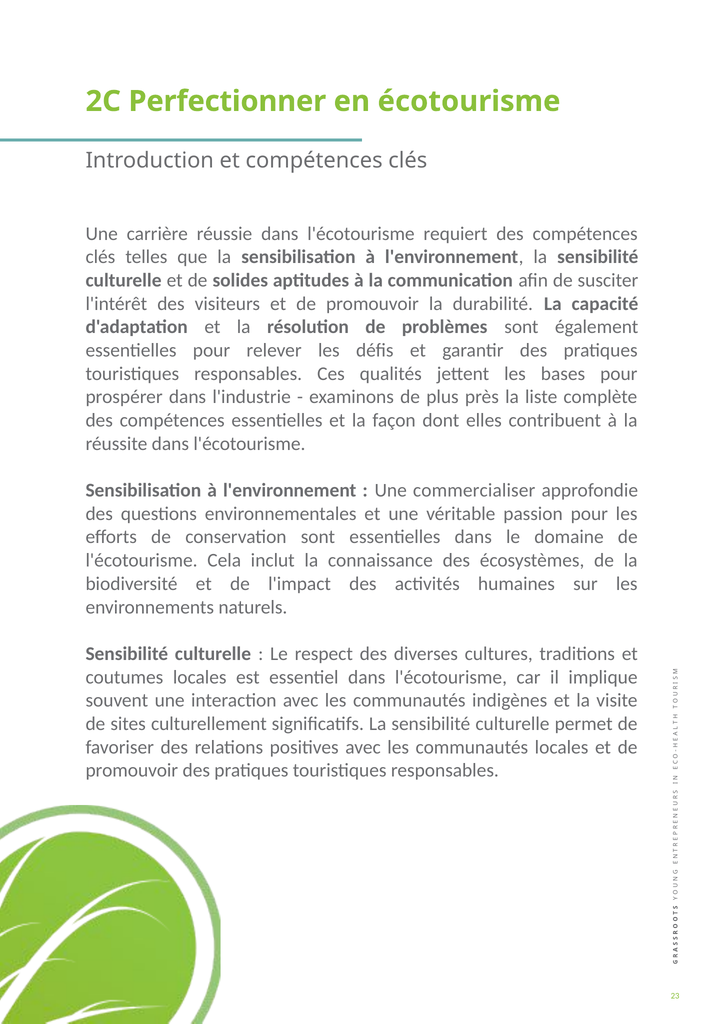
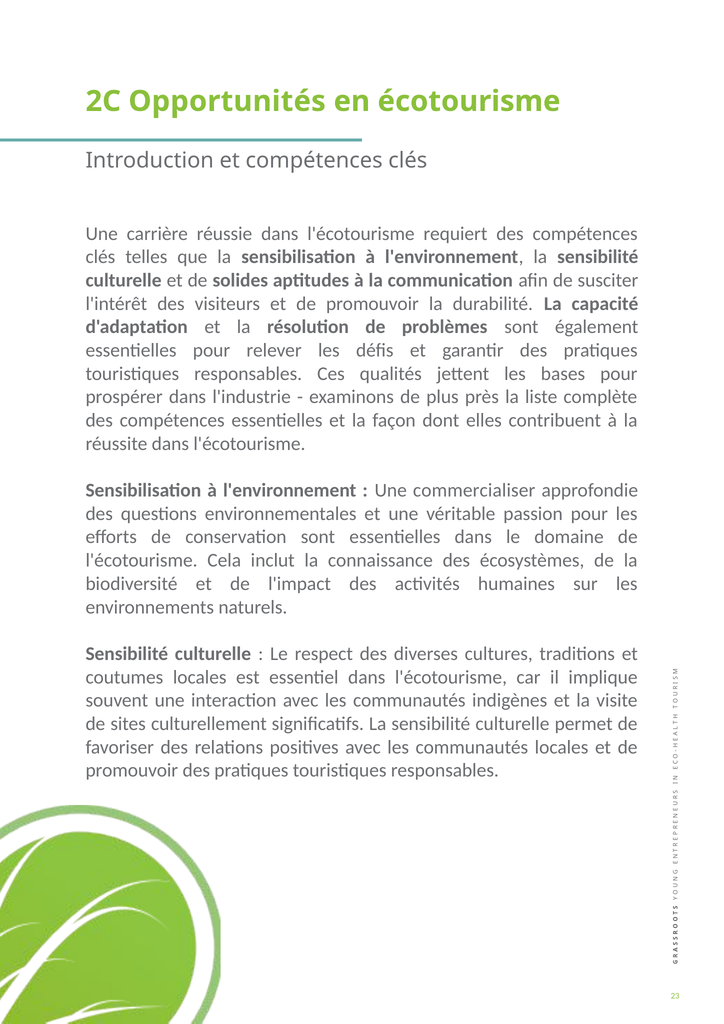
Perfectionner: Perfectionner -> Opportunités (227, 101)
